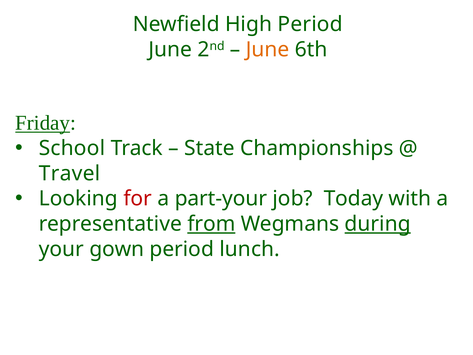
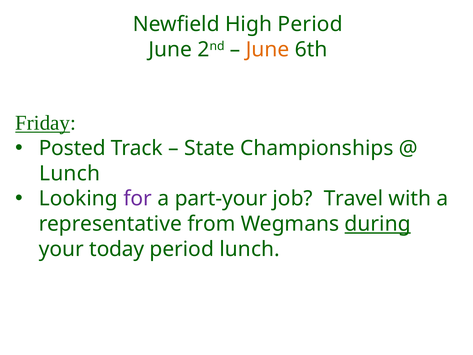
School: School -> Posted (72, 148)
Travel: Travel -> Lunch (70, 173)
for colour: red -> purple (138, 199)
Today: Today -> Travel (353, 199)
from underline: present -> none (211, 224)
gown: gown -> today (117, 249)
